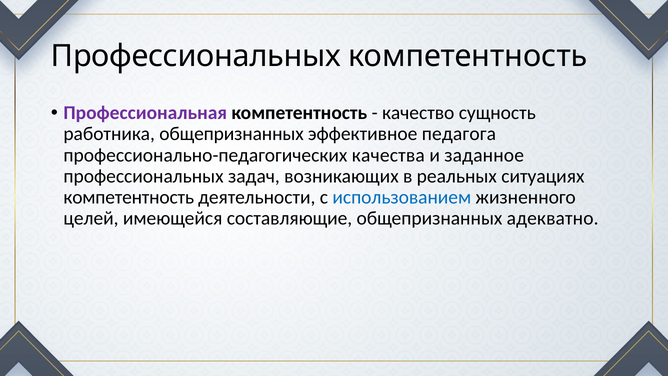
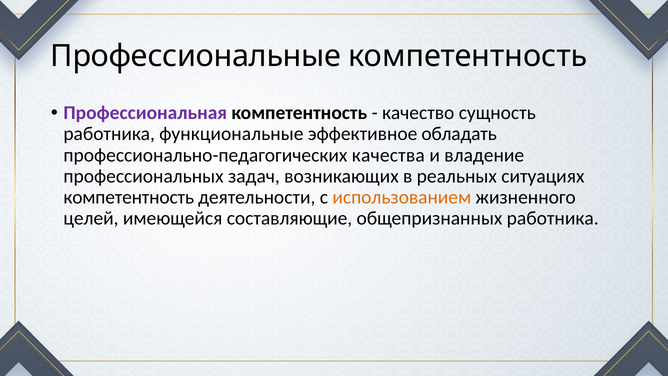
Профессиональных: Профессиональных -> Профессиональные (196, 56)
работника общепризнанных: общепризнанных -> функциональные (231, 134)
педагога: педагога -> обладать (459, 134)
заданное: заданное -> владение (484, 155)
использованием colour: blue -> orange (402, 197)
общепризнанных адекватно: адекватно -> работника (553, 218)
